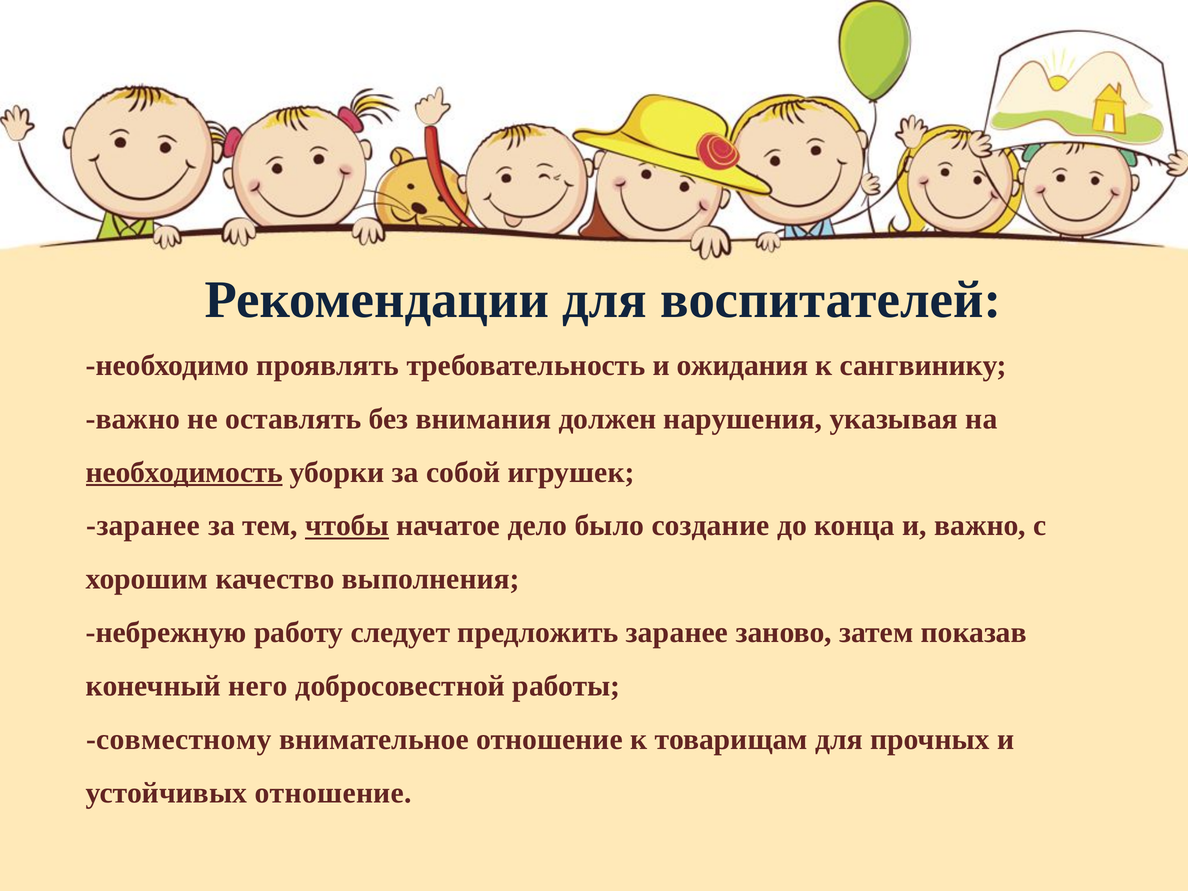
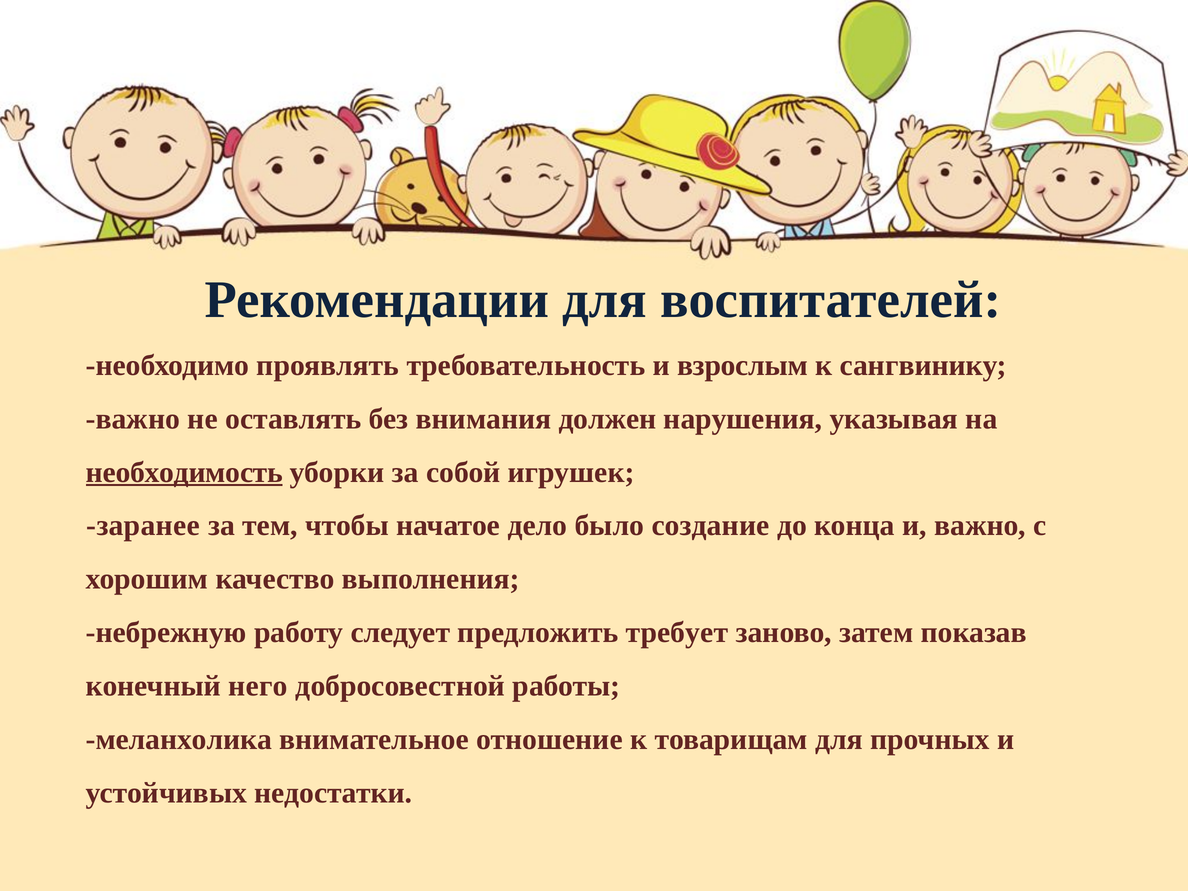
ожидания: ожидания -> взрослым (743, 365)
чтобы underline: present -> none (347, 526)
предложить заранее: заранее -> требует (677, 633)
совместному: совместному -> меланхолика (179, 740)
устойчивых отношение: отношение -> недостатки (333, 793)
